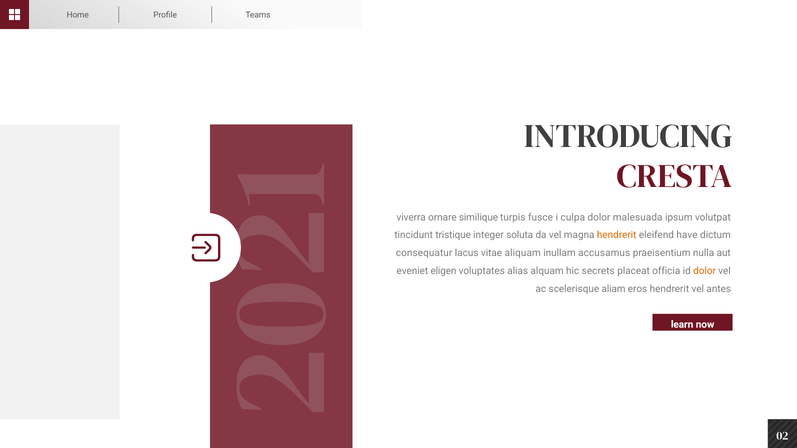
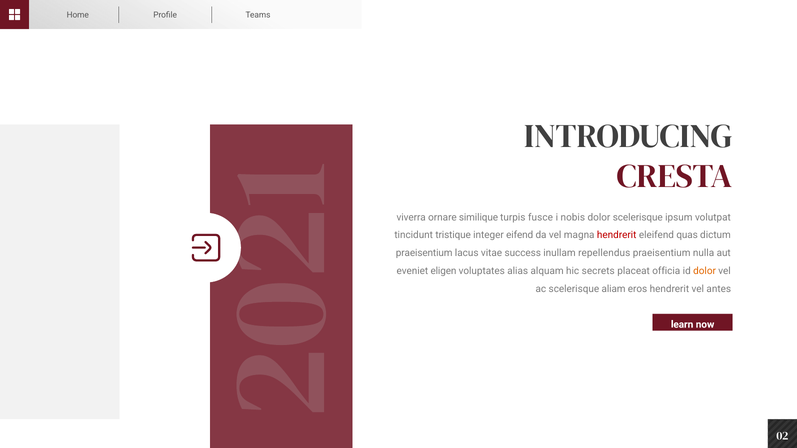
culpa: culpa -> nobis (573, 217)
dolor malesuada: malesuada -> scelerisque (638, 217)
soluta: soluta -> eifend (520, 235)
hendrerit colour: orange -> red (617, 235)
have: have -> quas (687, 235)
consequatur: consequatur -> praeisentium (424, 253)
aliquam: aliquam -> success (523, 253)
accusamus: accusamus -> repellendus (604, 253)
